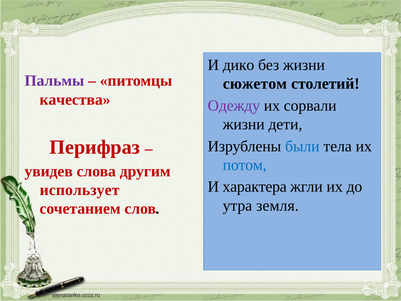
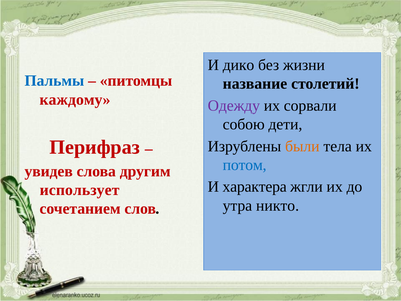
Пальмы colour: purple -> blue (54, 81)
сюжетом: сюжетом -> название (255, 84)
качества: качества -> каждому (75, 99)
жизни: жизни -> собою (244, 124)
были colour: blue -> orange (302, 146)
земля: земля -> никто (278, 205)
